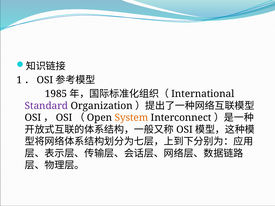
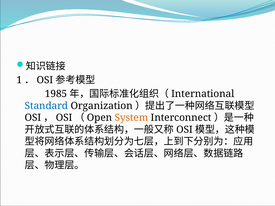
Standard colour: purple -> blue (46, 106)
